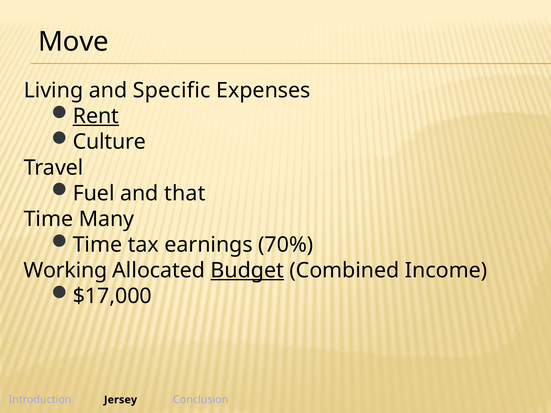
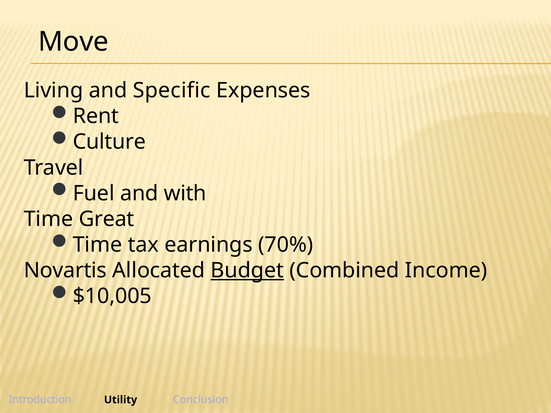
Rent underline: present -> none (96, 116)
that: that -> with (185, 193)
Many: Many -> Great (106, 219)
Working: Working -> Novartis (65, 271)
$17,000: $17,000 -> $10,005 (112, 296)
Jersey: Jersey -> Utility (121, 400)
